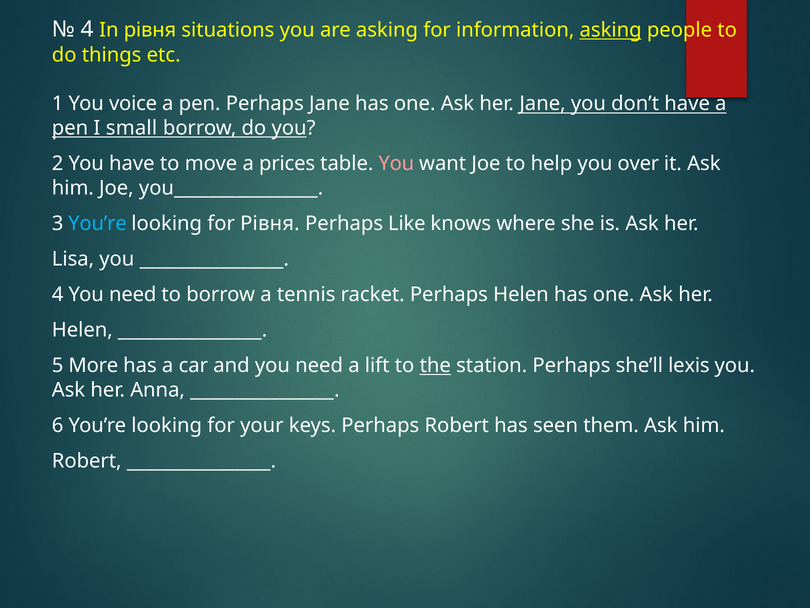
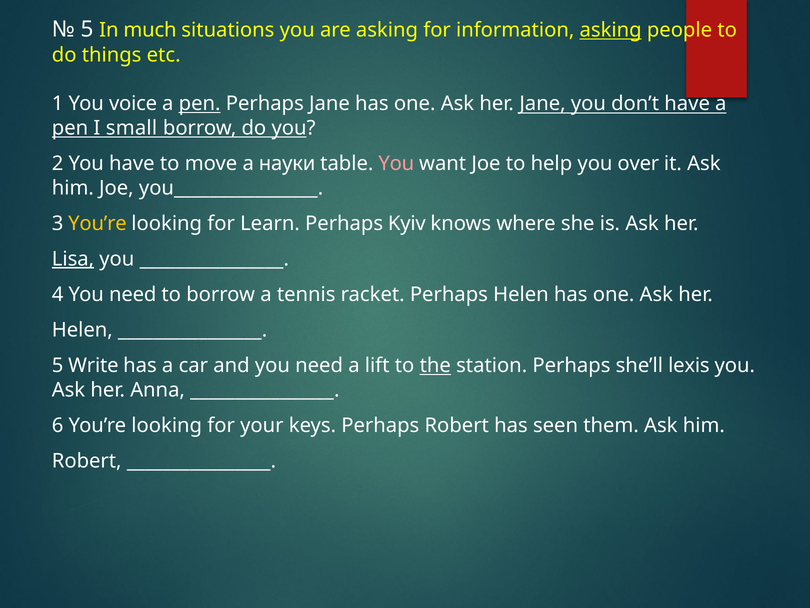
4: 4 -> 5 (87, 29)
In рівня: рівня -> much (150, 30)
pen underline: none -> present (200, 104)
prices: prices -> науки (287, 163)
You’re colour: light blue -> yellow (97, 223)
for Рівня: Рівня -> Learn (270, 223)
Like: Like -> Kyiv (407, 223)
Lisa underline: none -> present (73, 259)
More: More -> Write (93, 366)
